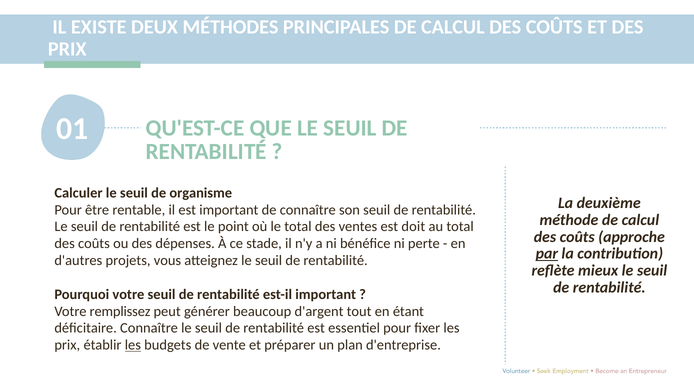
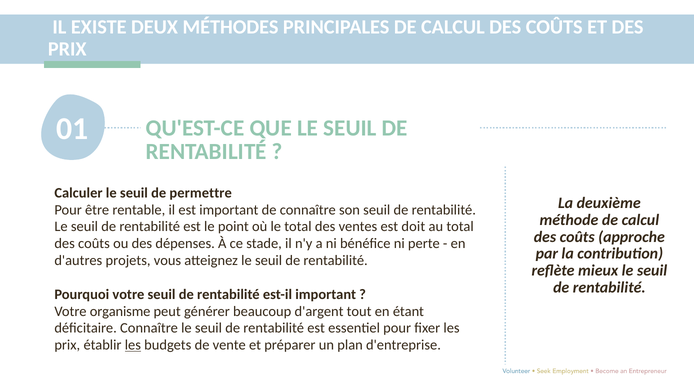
organisme: organisme -> permettre (201, 193)
par underline: present -> none (547, 254)
remplissez: remplissez -> organisme (120, 312)
